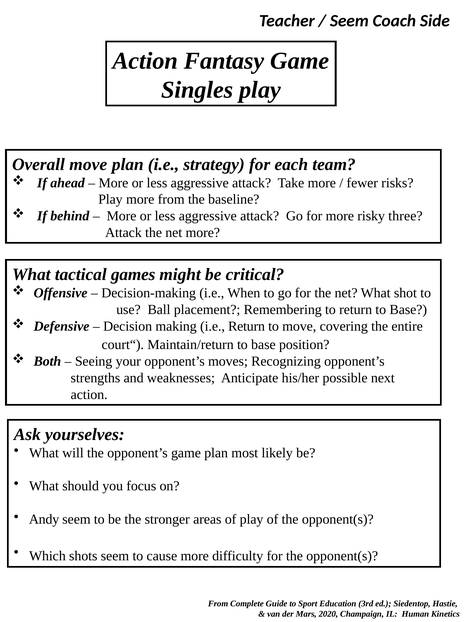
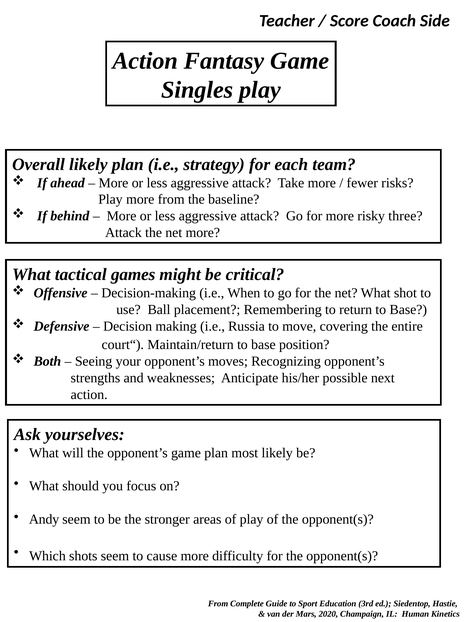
Seem: Seem -> Score (349, 21)
Overall move: move -> likely (88, 164)
i.e Return: Return -> Russia (246, 326)
